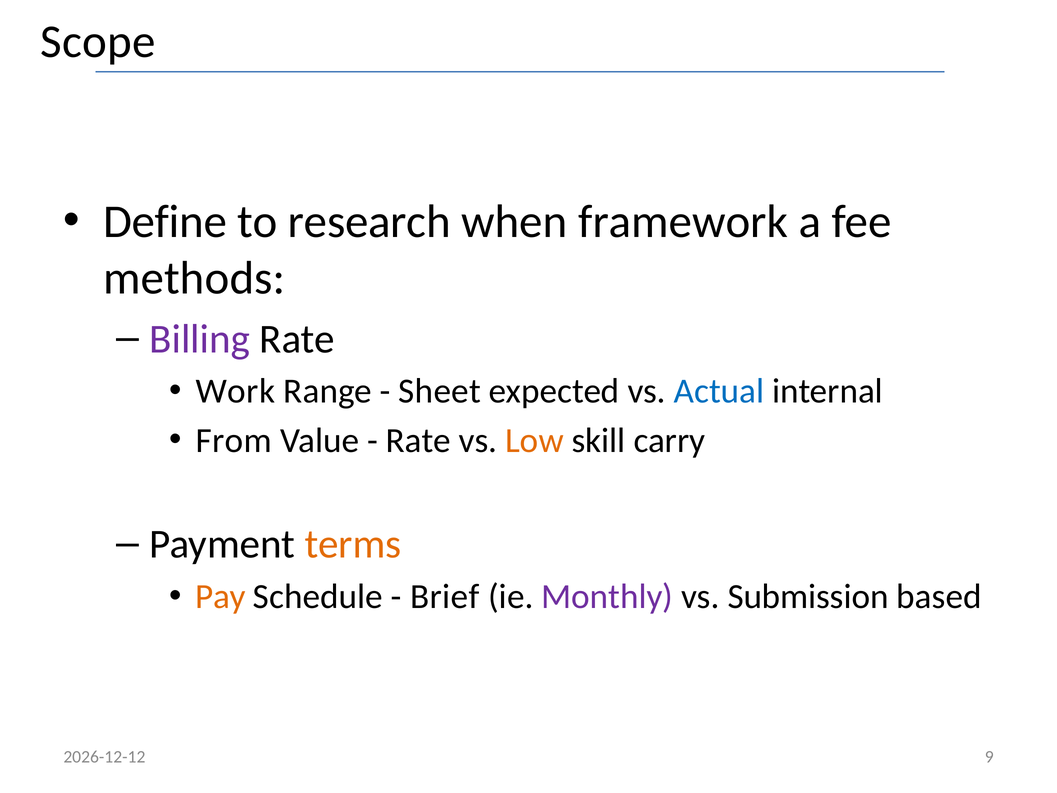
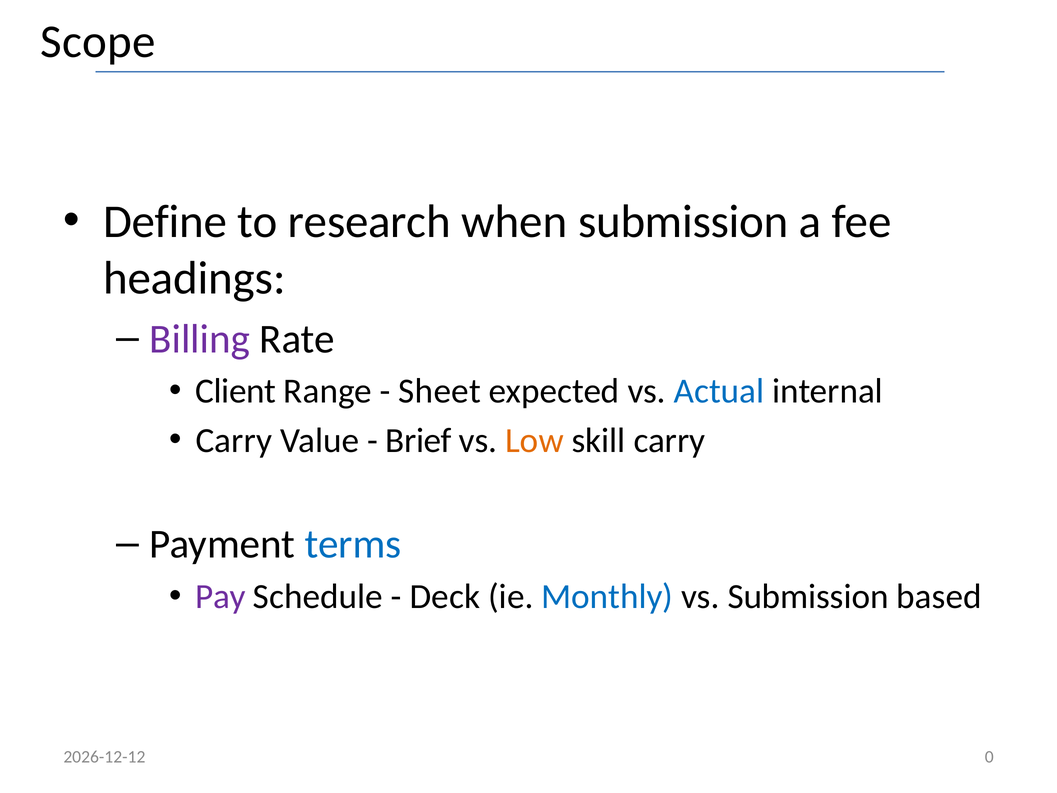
when framework: framework -> submission (683, 222)
methods: methods -> headings (194, 278)
Work: Work -> Client (236, 391)
From: From -> Carry (234, 441)
Rate: Rate -> Brief (419, 441)
terms colour: orange -> blue (353, 544)
Pay colour: orange -> purple (221, 597)
Brief: Brief -> Deck (445, 597)
Monthly colour: purple -> blue (607, 597)
9: 9 -> 0 (989, 757)
